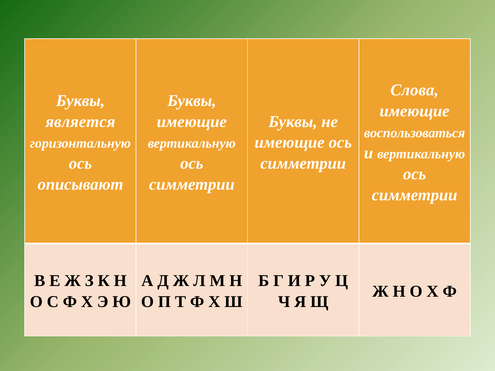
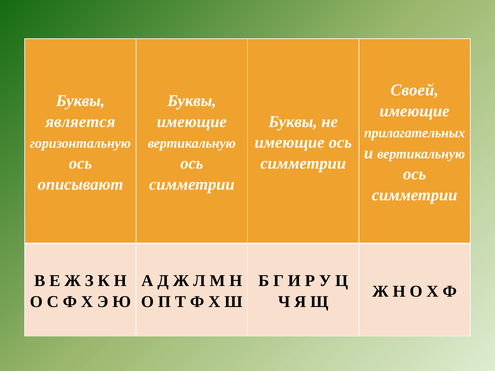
Слова: Слова -> Своей (414, 90)
воспользоваться: воспользоваться -> прилагательных (415, 133)
